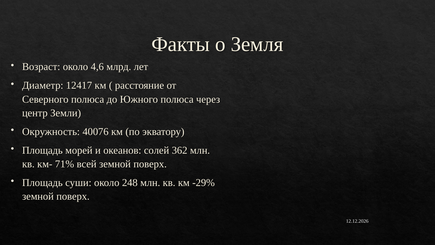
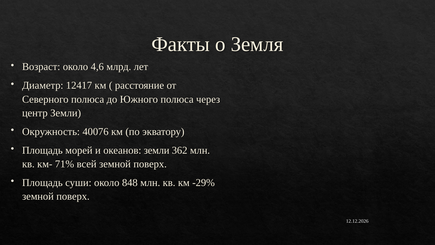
океанов солей: солей -> земли (157, 150)
248: 248 -> 848 (130, 182)
